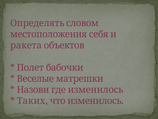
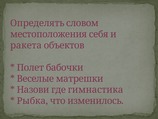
где изменилось: изменилось -> гимнастика (96, 89)
Таких: Таких -> Рыбка (32, 100)
